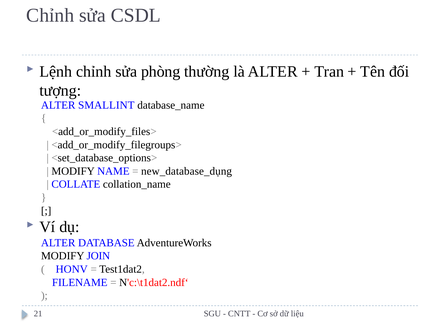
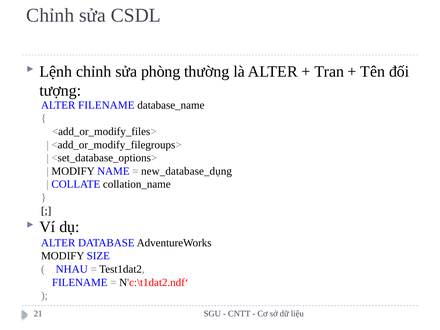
ALTER SMALLINT: SMALLINT -> FILENAME (106, 105)
JOIN: JOIN -> SIZE (98, 256)
HONV: HONV -> NHAU (72, 269)
